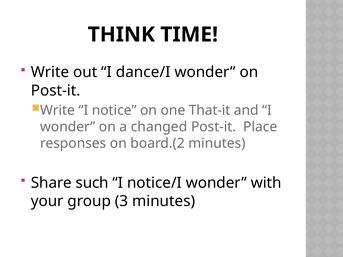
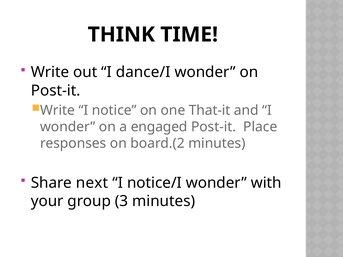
changed: changed -> engaged (159, 127)
such: such -> next (92, 183)
